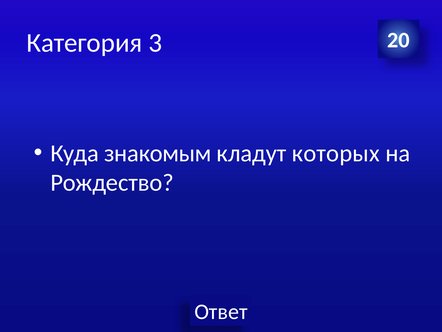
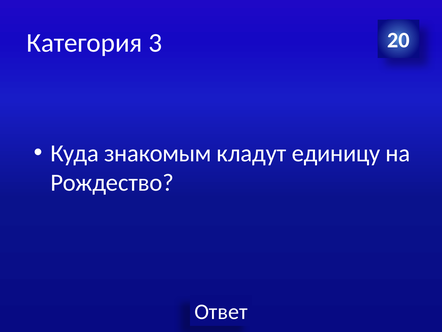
которых: которых -> единицу (336, 153)
